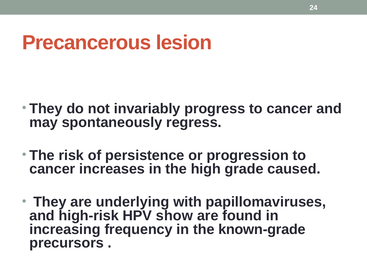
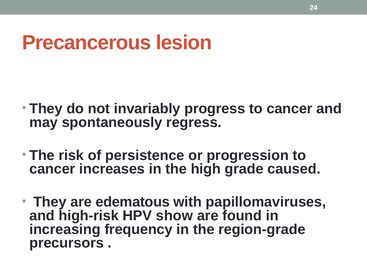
underlying: underlying -> edematous (133, 202)
known-grade: known-grade -> region-grade (262, 230)
